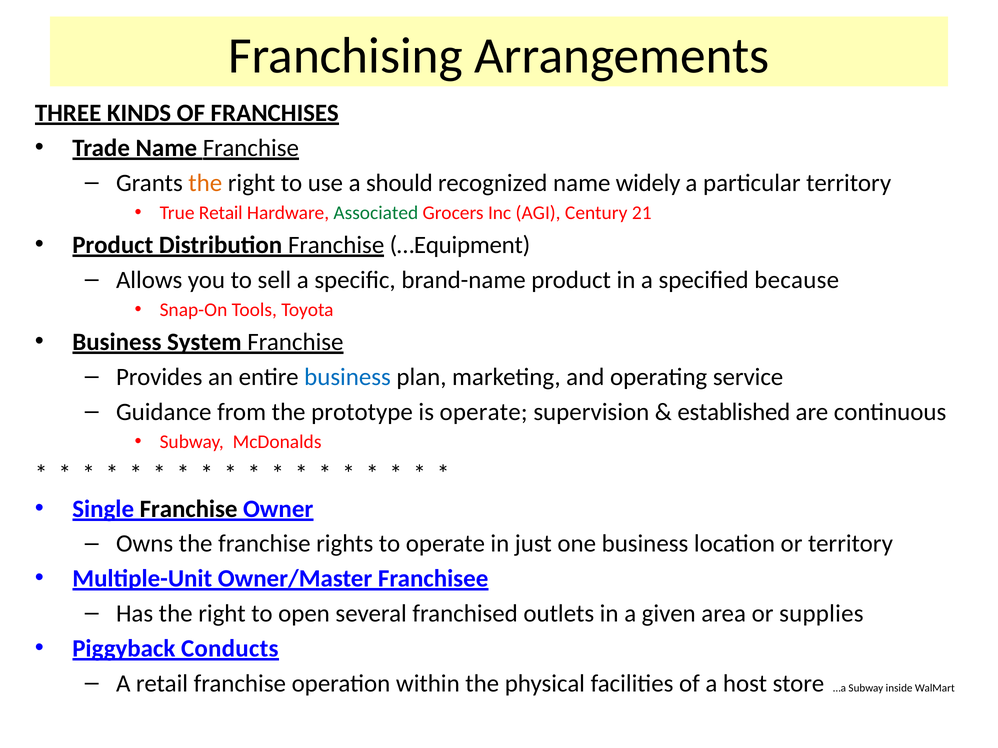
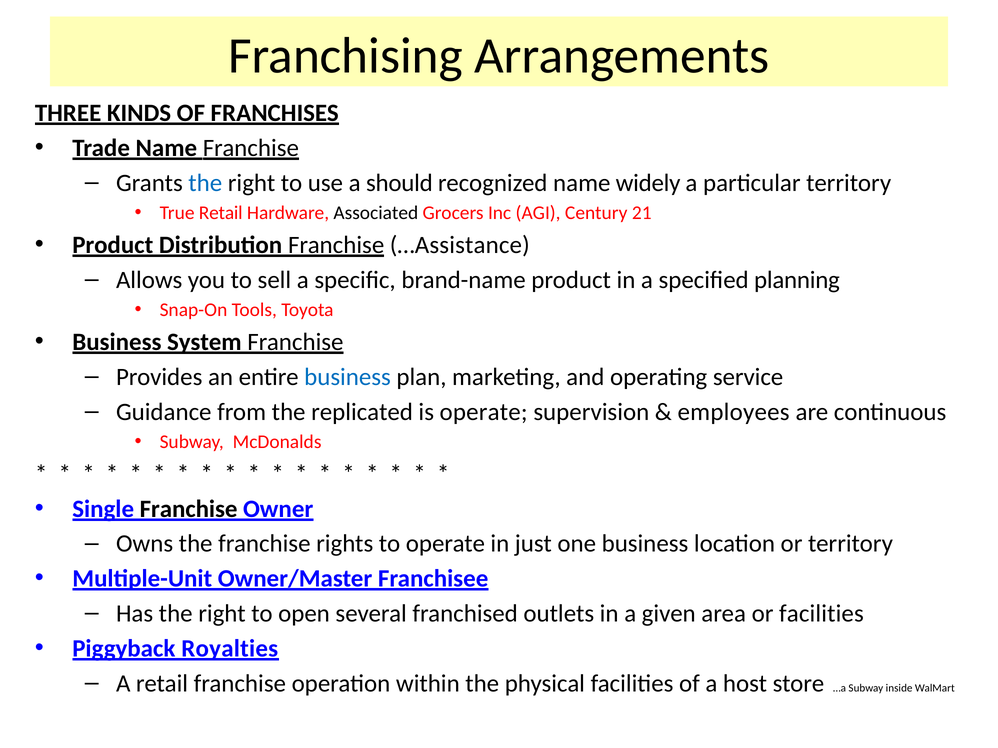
the colour: orange -> blue (205, 183)
Associated colour: green -> black (376, 213)
…Equipment: …Equipment -> …Assistance (460, 245)
because: because -> planning (797, 280)
prototype: prototype -> replicated (362, 412)
established: established -> employees (734, 412)
or supplies: supplies -> facilities (821, 614)
Conducts: Conducts -> Royalties (230, 649)
